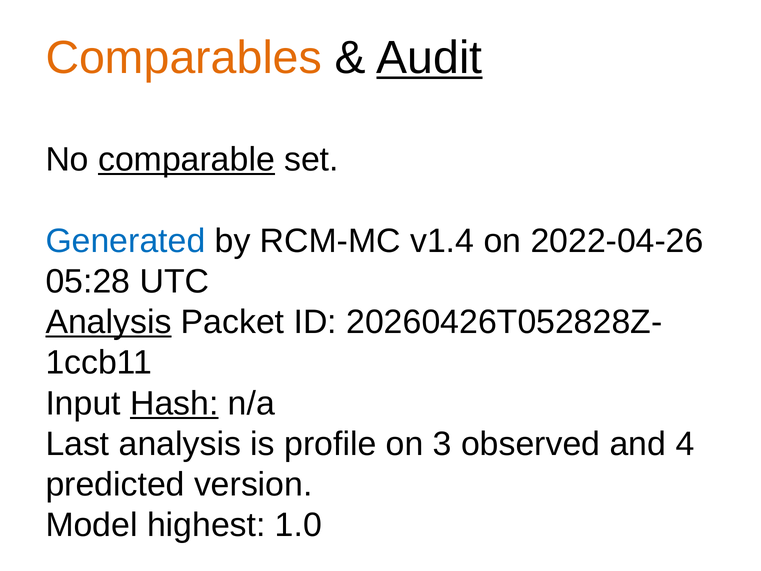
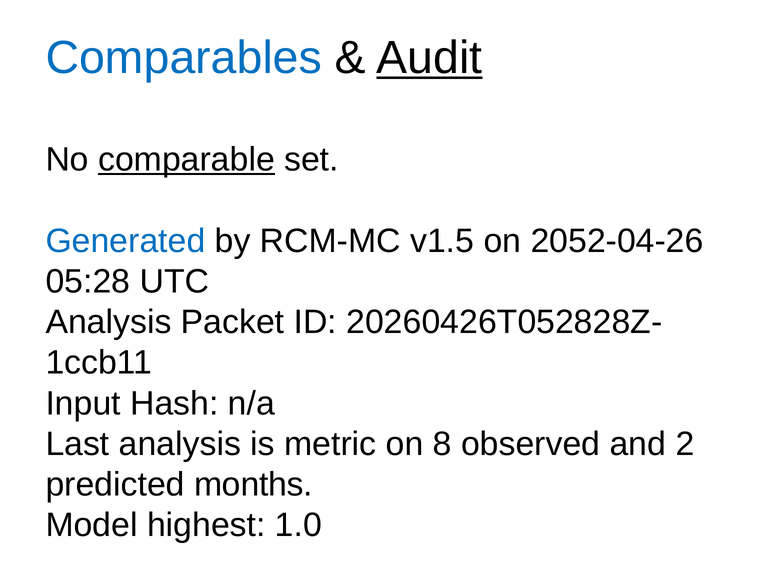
Comparables colour: orange -> blue (184, 58)
v1.4: v1.4 -> v1.5 (442, 241)
2022-04-26: 2022-04-26 -> 2052-04-26 (617, 241)
Analysis underline: present -> none (108, 322)
Hash underline: present -> none (174, 403)
profile: profile -> metric (330, 444)
3: 3 -> 8 (442, 444)
4: 4 -> 2 (685, 444)
version: version -> months (253, 484)
